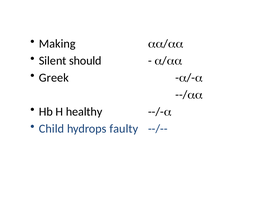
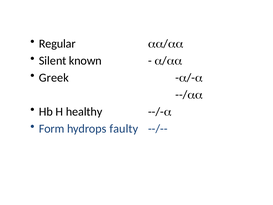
Making: Making -> Regular (57, 44)
should: should -> known (85, 61)
Child: Child -> Form (52, 129)
